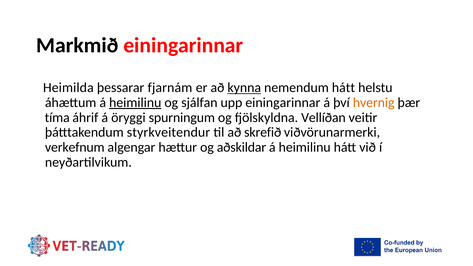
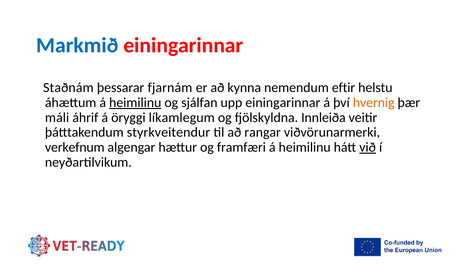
Markmið colour: black -> blue (77, 45)
Heimilda: Heimilda -> Staðnám (68, 88)
kynna underline: present -> none (244, 88)
nemendum hátt: hátt -> eftir (344, 88)
tíma: tíma -> máli (57, 118)
spurningum: spurningum -> líkamlegum (182, 118)
Vellíðan: Vellíðan -> Innleiða (323, 118)
skrefið: skrefið -> rangar (263, 132)
aðskildar: aðskildar -> framfæri (241, 147)
við underline: none -> present (368, 147)
